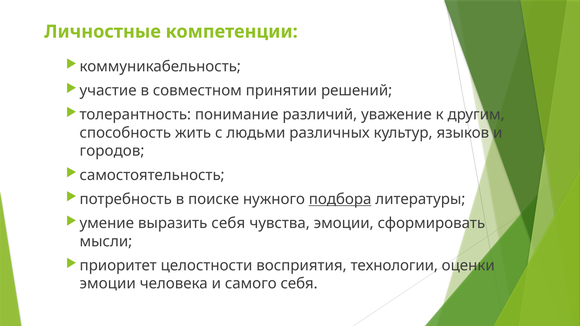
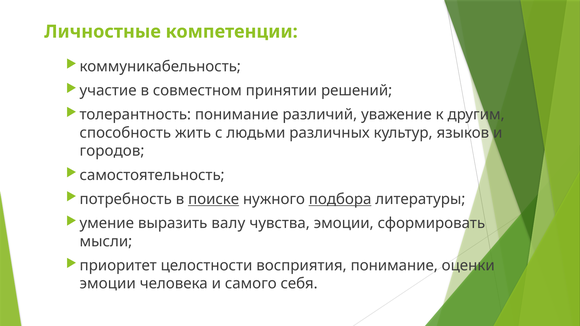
поиске underline: none -> present (214, 199)
выразить себя: себя -> валу (228, 223)
восприятия технологии: технологии -> понимание (394, 266)
